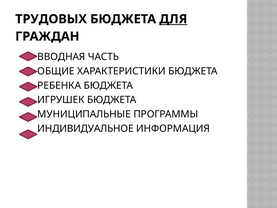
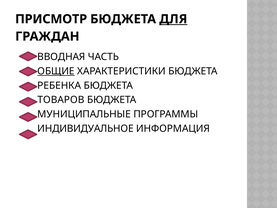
ТРУДОВЫХ: ТРУДОВЫХ -> ПРИСМОТР (51, 19)
ОБЩИЕ underline: none -> present (56, 71)
ИГРУШЕК: ИГРУШЕК -> ТОВАРОВ (61, 100)
